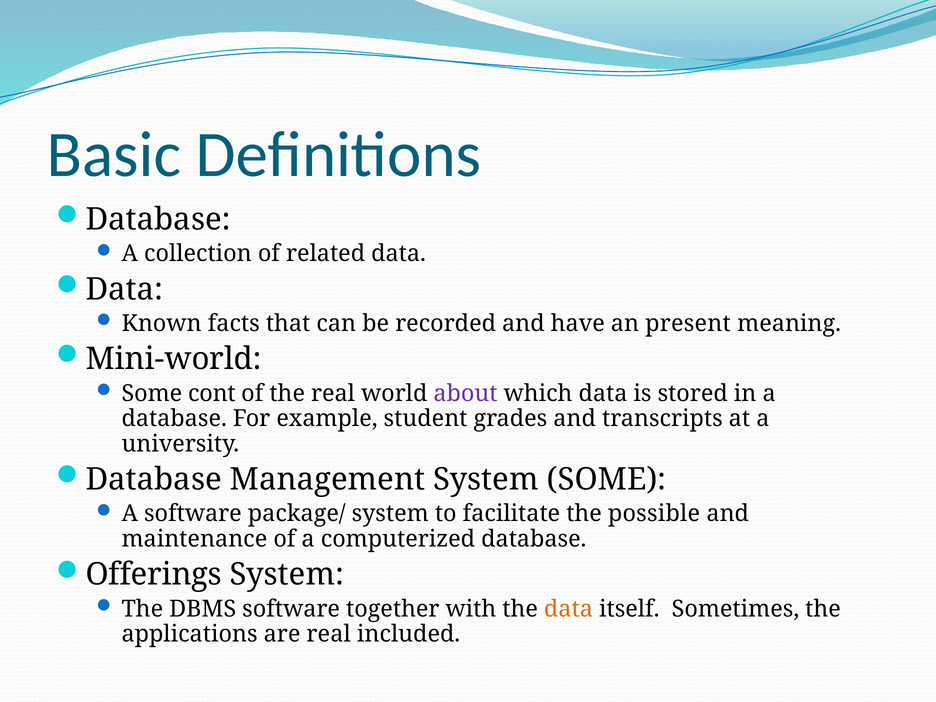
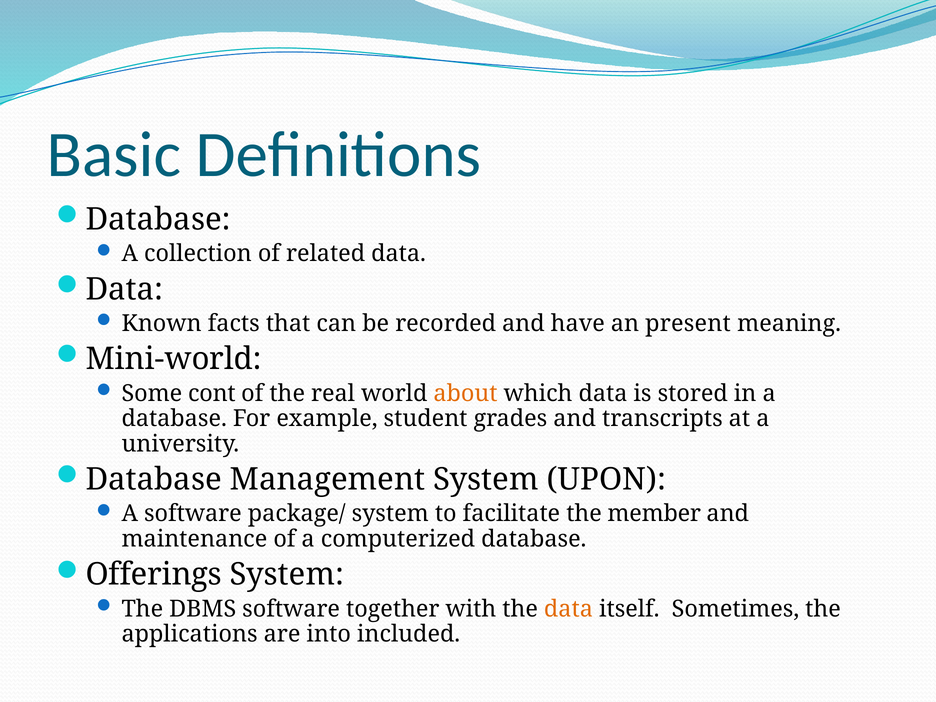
about colour: purple -> orange (465, 393)
System SOME: SOME -> UPON (606, 480)
possible: possible -> member (654, 514)
are real: real -> into (329, 634)
